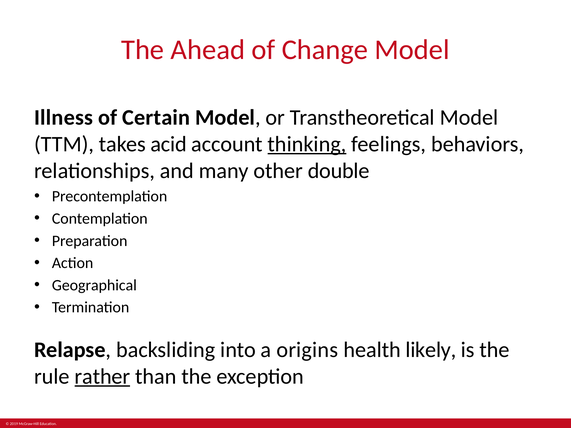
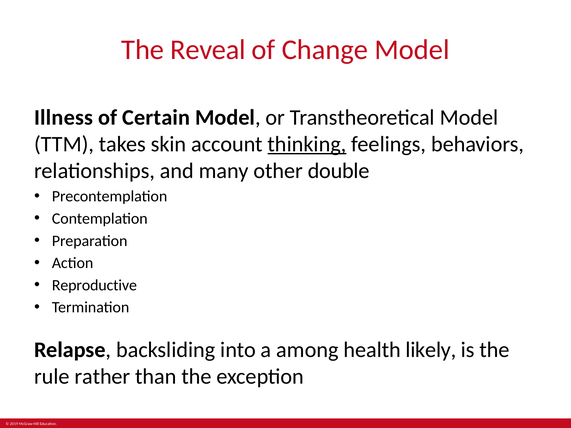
Ahead: Ahead -> Reveal (208, 50)
acid: acid -> skin (169, 144)
Geographical: Geographical -> Reproductive (94, 285)
origins: origins -> among (307, 350)
rather underline: present -> none (102, 377)
